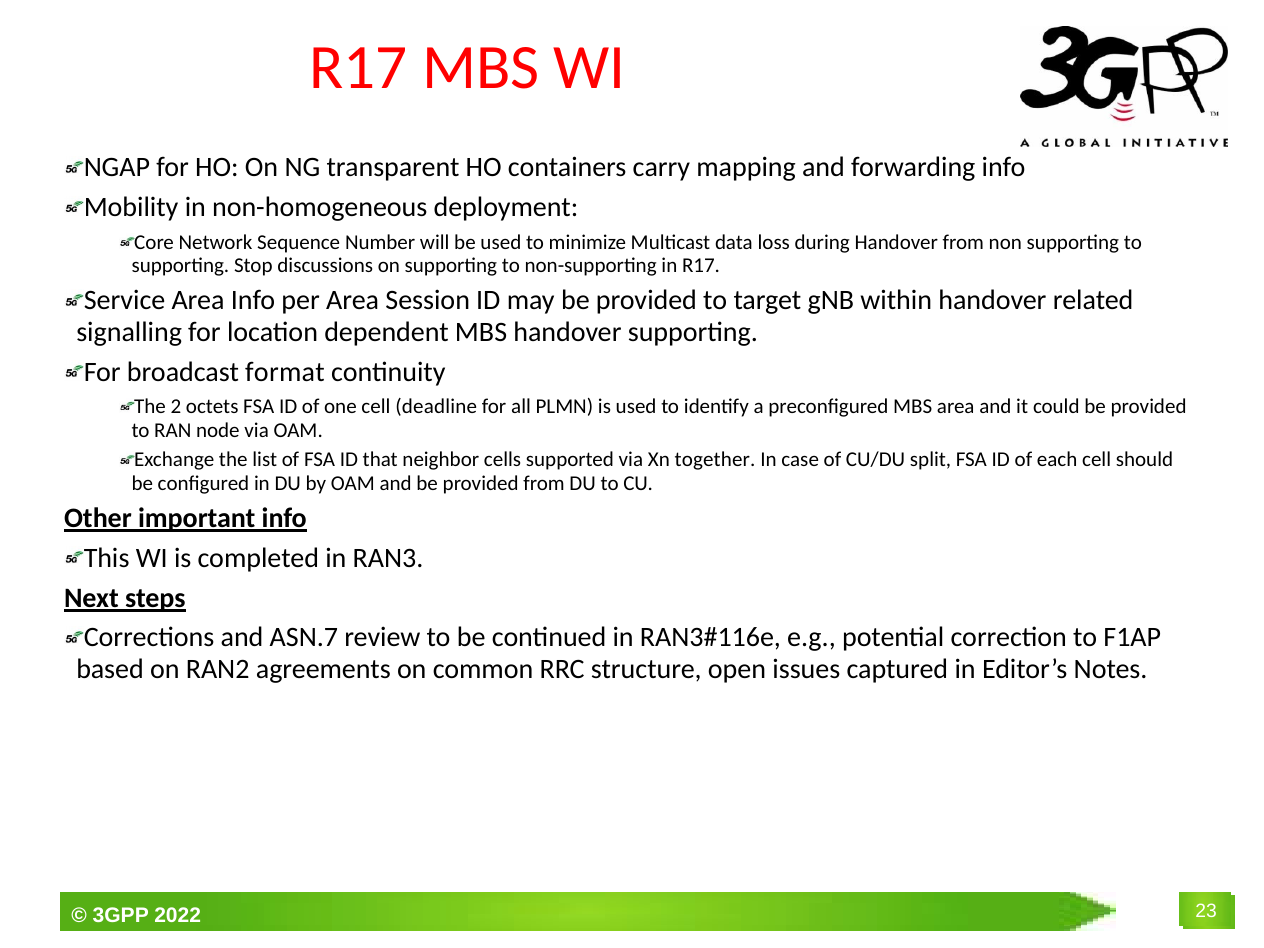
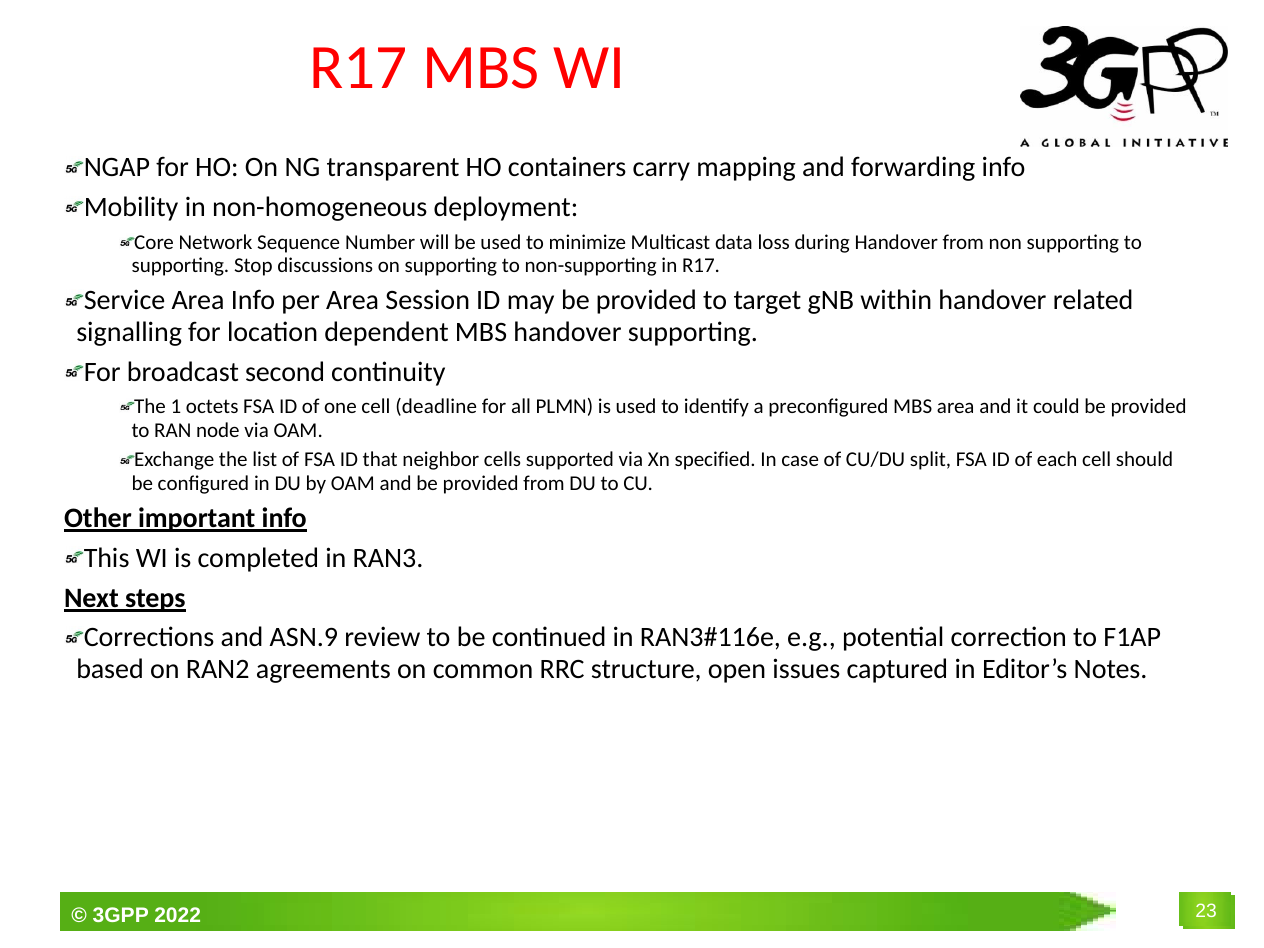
format: format -> second (285, 372)
2: 2 -> 1 (176, 407)
together: together -> specified (715, 460)
ASN.7: ASN.7 -> ASN.9 (304, 638)
